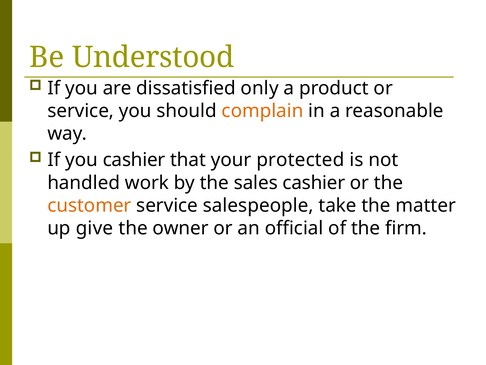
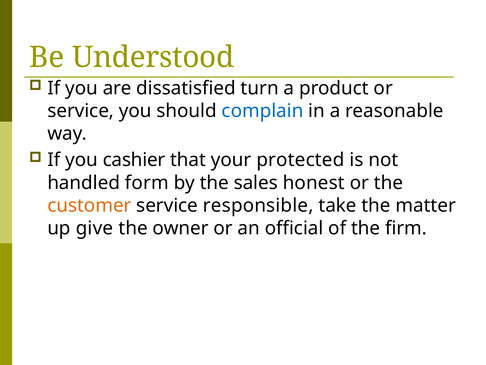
only: only -> turn (260, 88)
complain colour: orange -> blue (263, 111)
work: work -> form (147, 183)
sales cashier: cashier -> honest (314, 183)
salespeople: salespeople -> responsible (258, 205)
